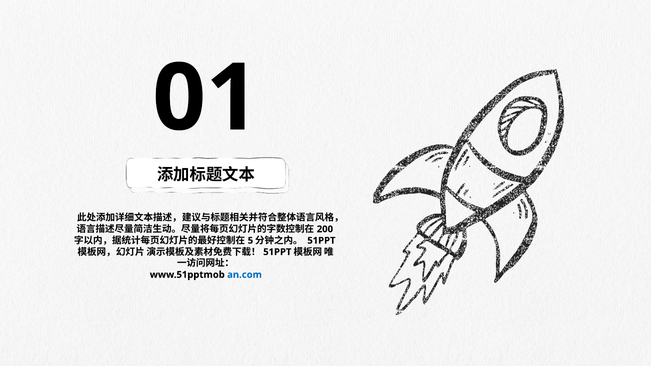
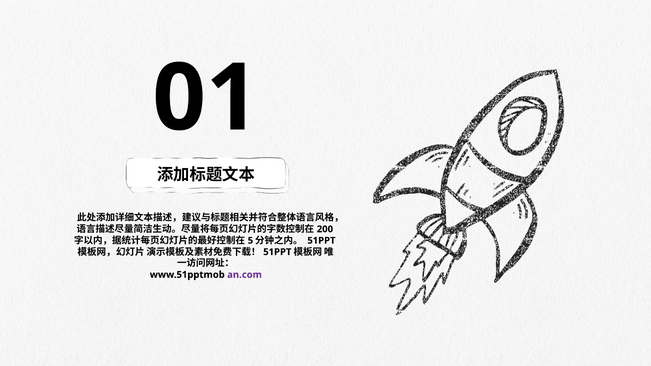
an.com colour: blue -> purple (245, 275)
